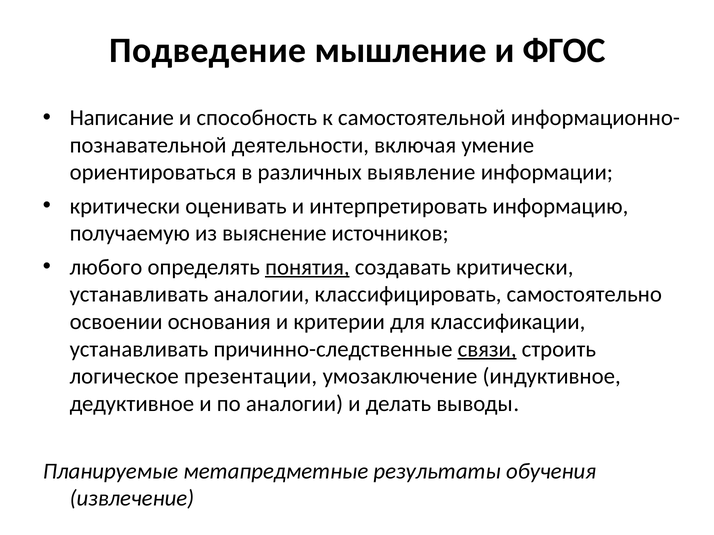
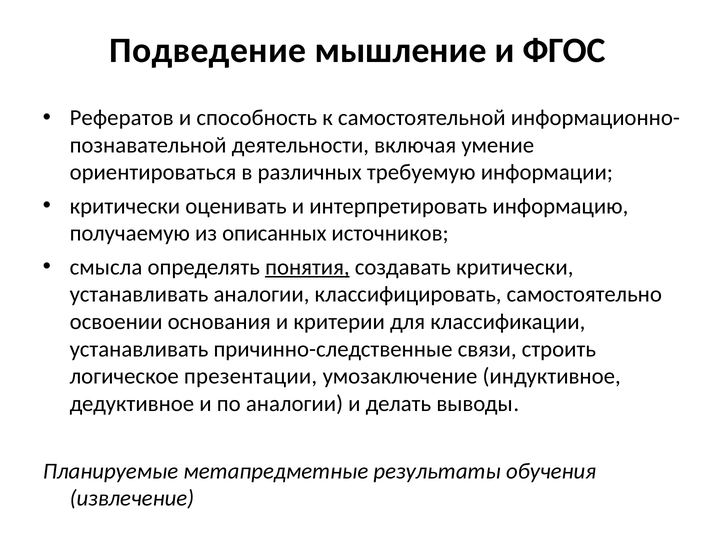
Написание: Написание -> Рефератов (122, 118)
выявление: выявление -> требуемую (421, 173)
выяснение: выяснение -> описанных (274, 234)
любого: любого -> смысла (106, 267)
связи underline: present -> none (487, 349)
